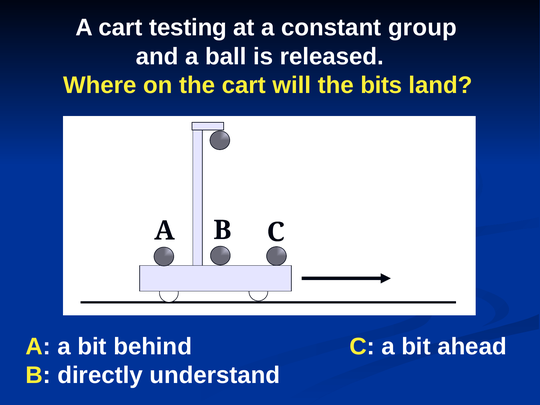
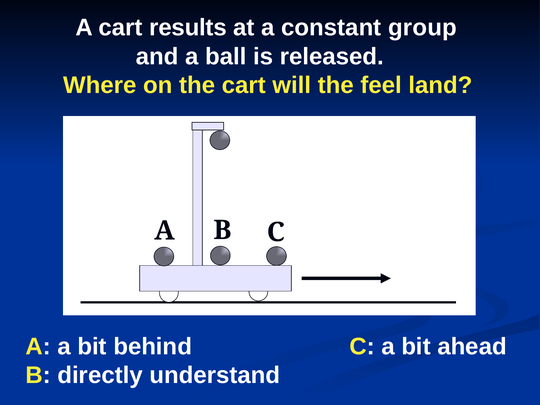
testing: testing -> results (188, 28)
bits: bits -> feel (381, 85)
